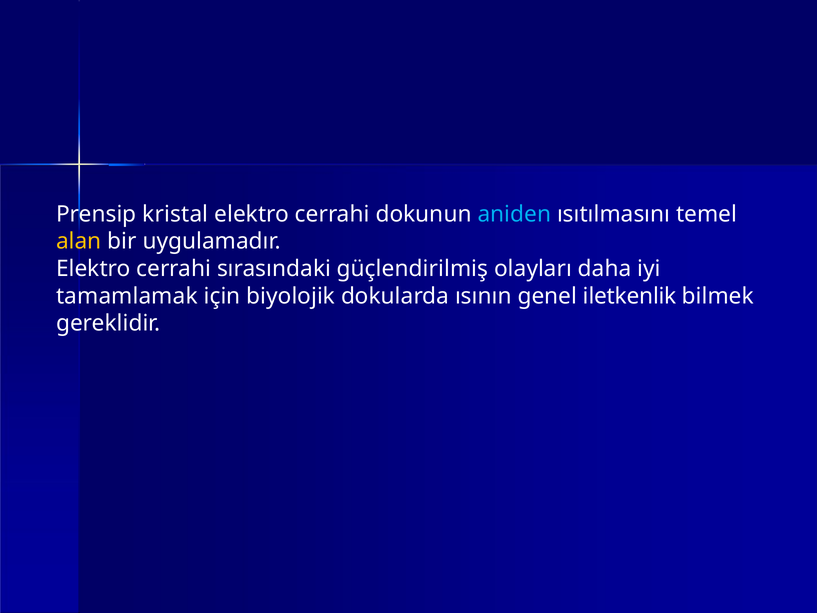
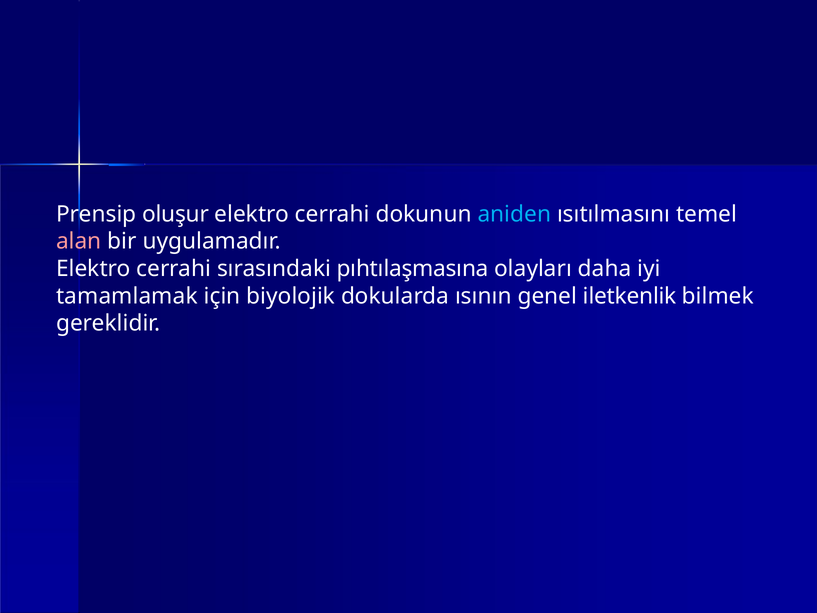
kristal: kristal -> oluşur (176, 214)
alan colour: yellow -> pink (79, 241)
güçlendirilmiş: güçlendirilmiş -> pıhtılaşmasına (413, 269)
